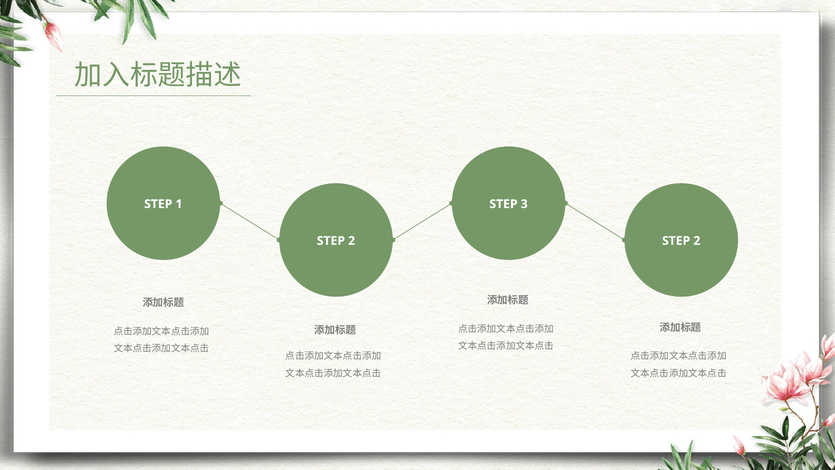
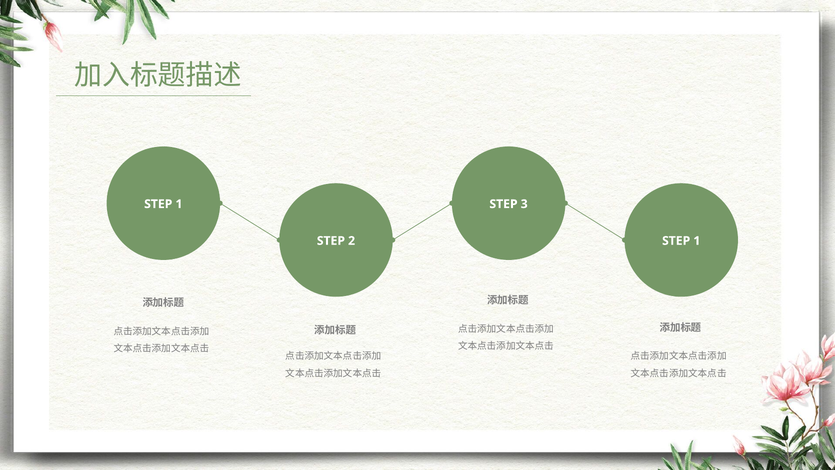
2: 2 -> 1 (697, 241)
